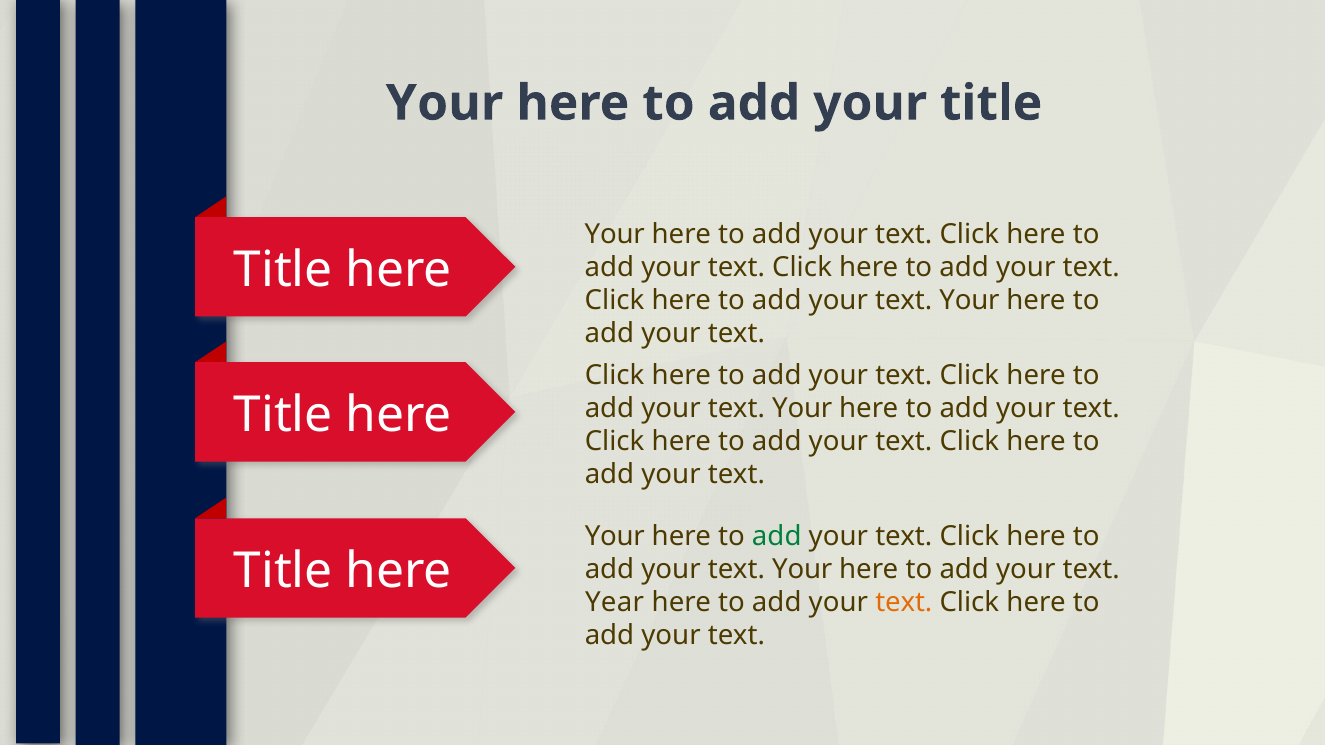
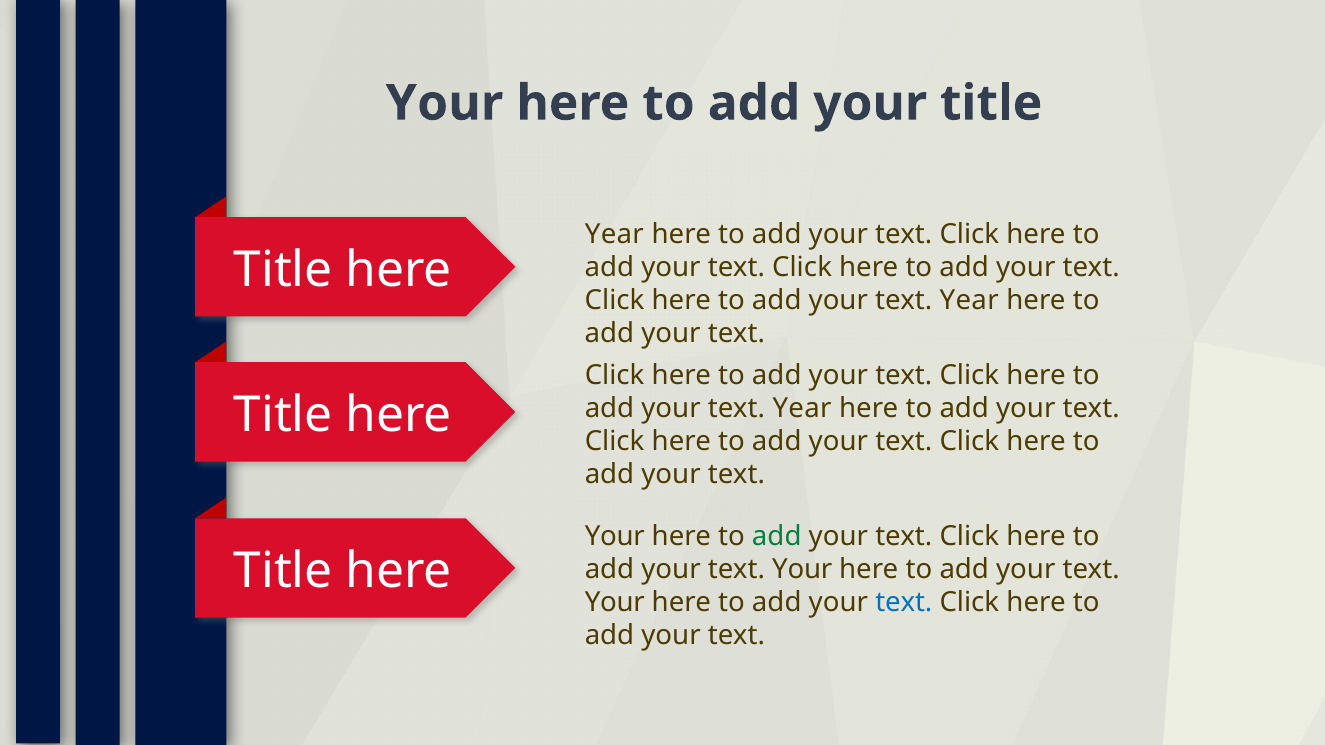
Your: Your -> Year (614, 234)
Your: Your -> Year (969, 301)
Your: Your -> Year (802, 408)
Year: Year -> Your (615, 603)
text colour: orange -> blue (904, 603)
